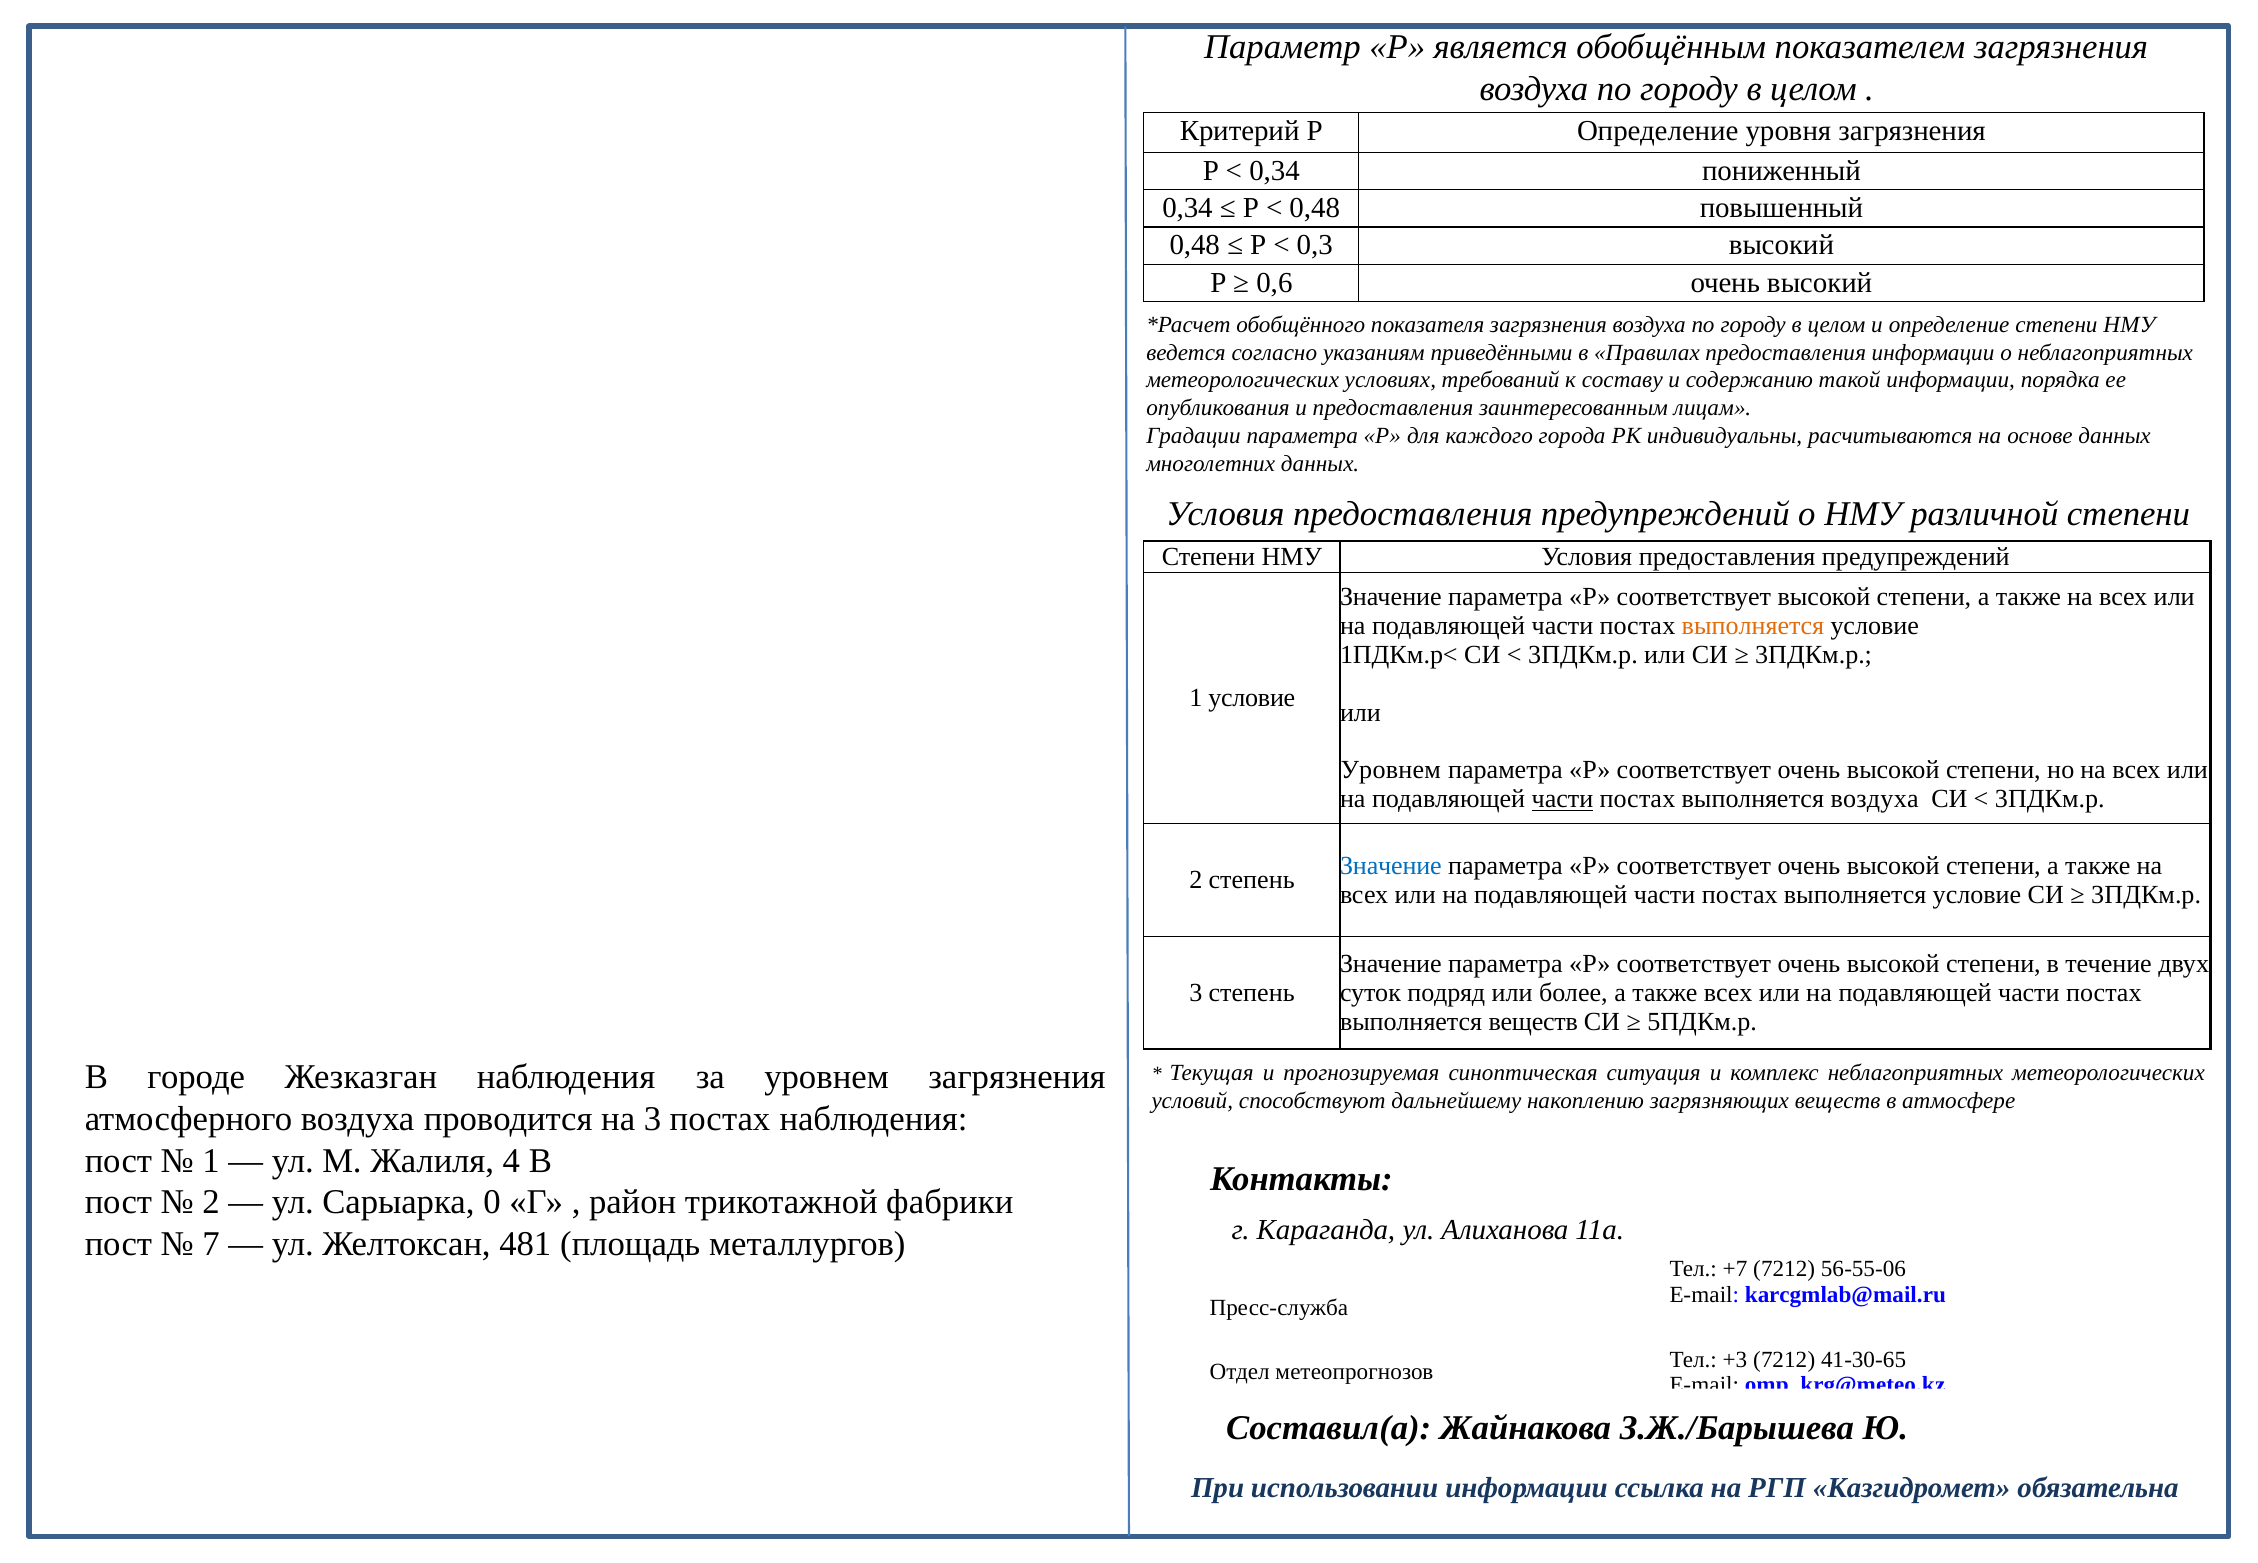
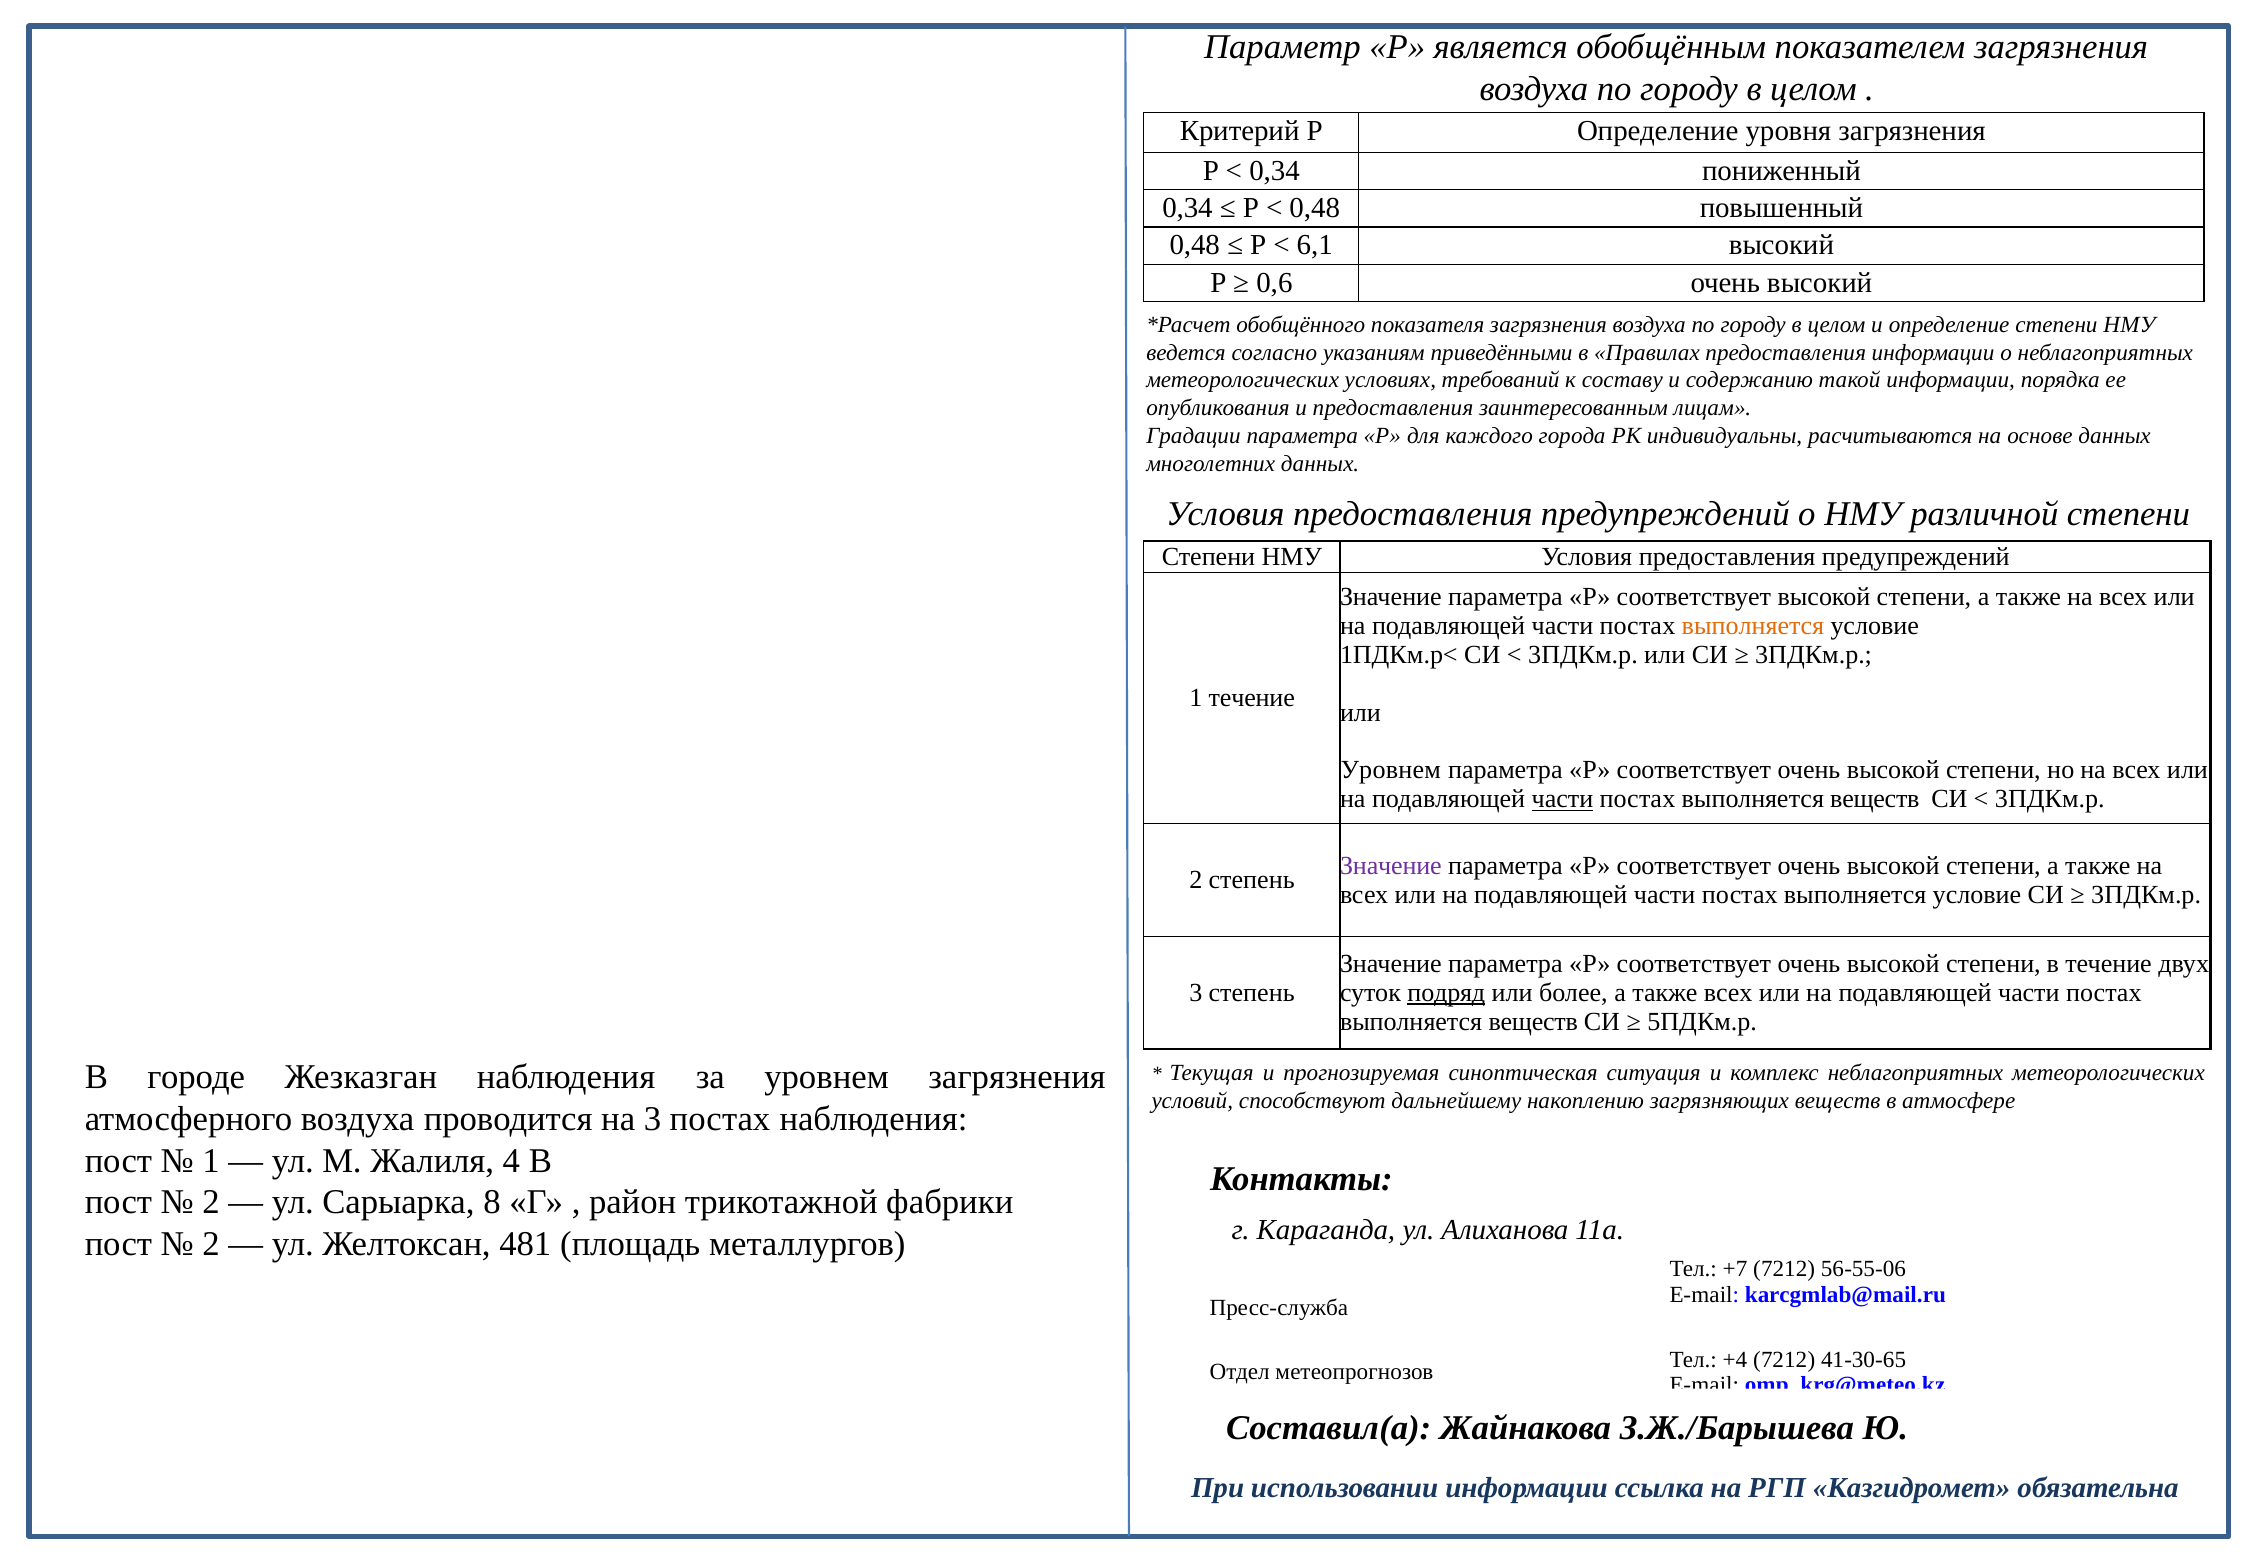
0,3: 0,3 -> 6,1 (1315, 245)
1 условие: условие -> течение (1252, 698)
воздуха: воздуха -> веществ (1875, 799)
Значение colour: blue -> purple (1391, 866)
подряд underline: none -> present (1446, 993)
0: 0 -> 8 (492, 1203)
7: 7 -> 2 (211, 1244)
+3: +3 -> +4 (1735, 1360)
